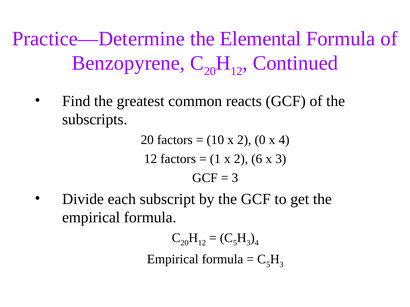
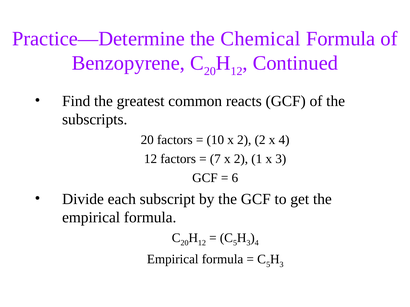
Elemental: Elemental -> Chemical (260, 39)
2 0: 0 -> 2 (260, 140)
1: 1 -> 7 (215, 159)
6: 6 -> 1 (257, 159)
3: 3 -> 6 (235, 178)
